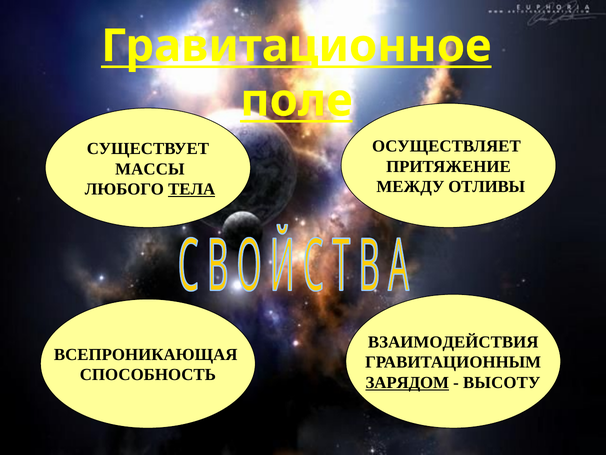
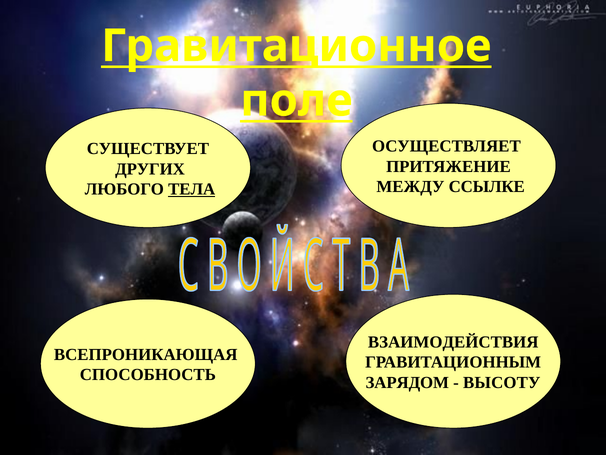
МАССЫ: МАССЫ -> ДРУГИХ (150, 169)
ОТЛИВЫ: ОТЛИВЫ -> ССЫЛКЕ (487, 187)
ЗАРЯДОМ underline: present -> none (407, 382)
